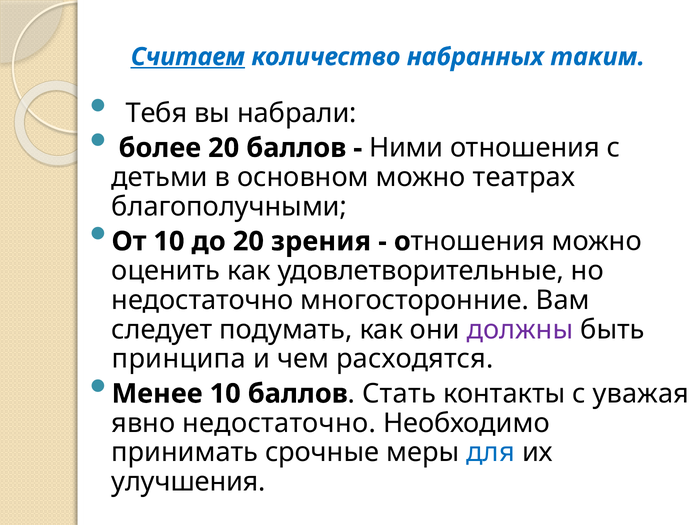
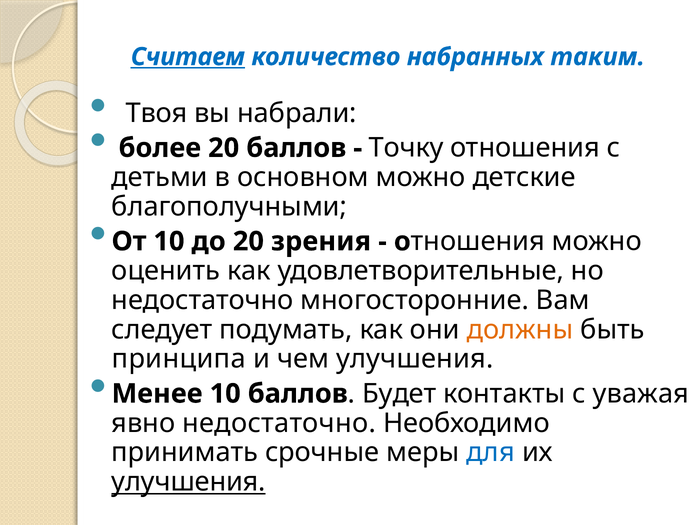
Тебя: Тебя -> Твоя (156, 113)
Ними: Ними -> Точку (406, 148)
театрах: театрах -> детские (524, 177)
должны colour: purple -> orange (520, 330)
чем расходятся: расходятся -> улучшения (415, 359)
Стать: Стать -> Будет (399, 394)
улучшения underline: none -> present (189, 482)
